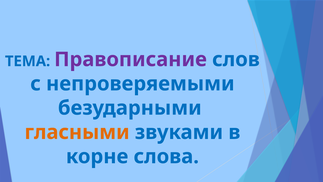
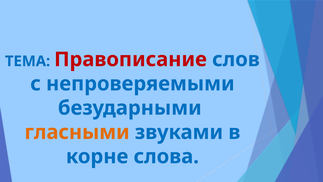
Правописание colour: purple -> red (130, 59)
